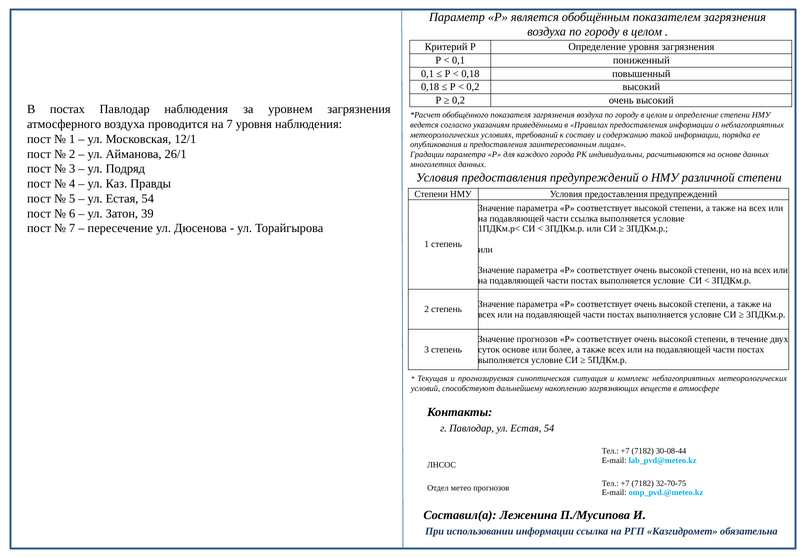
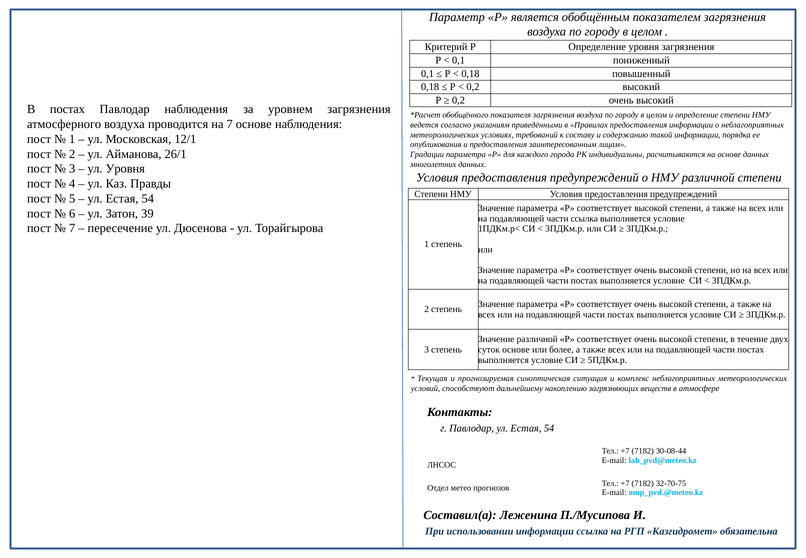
7 уровня: уровня -> основе (254, 124)
ул Подряд: Подряд -> Уровня (125, 169)
Значение прогнозов: прогнозов -> различной (537, 339)
